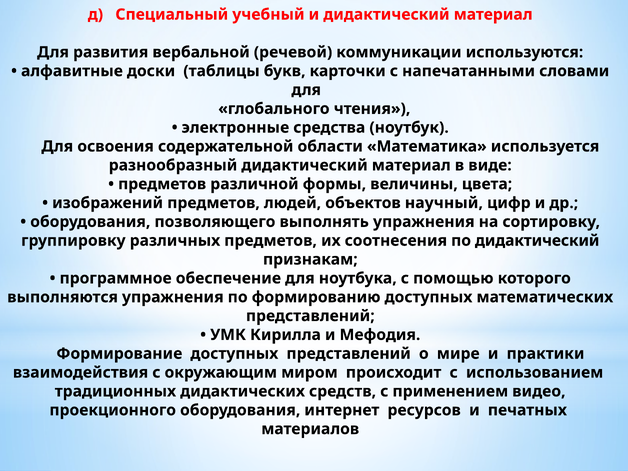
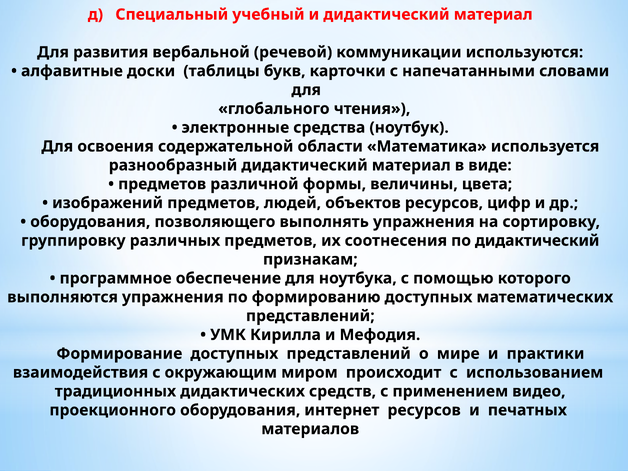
объектов научный: научный -> ресурсов (444, 203)
